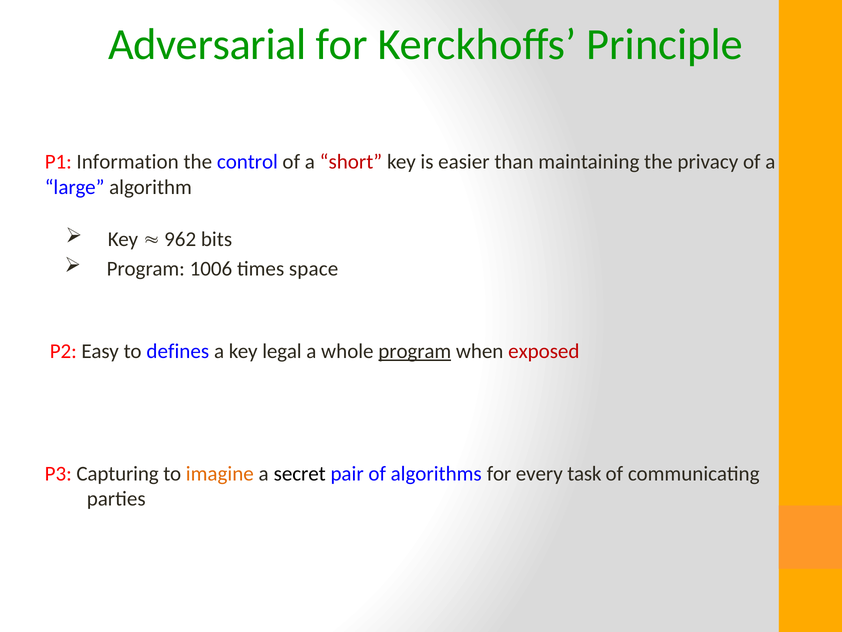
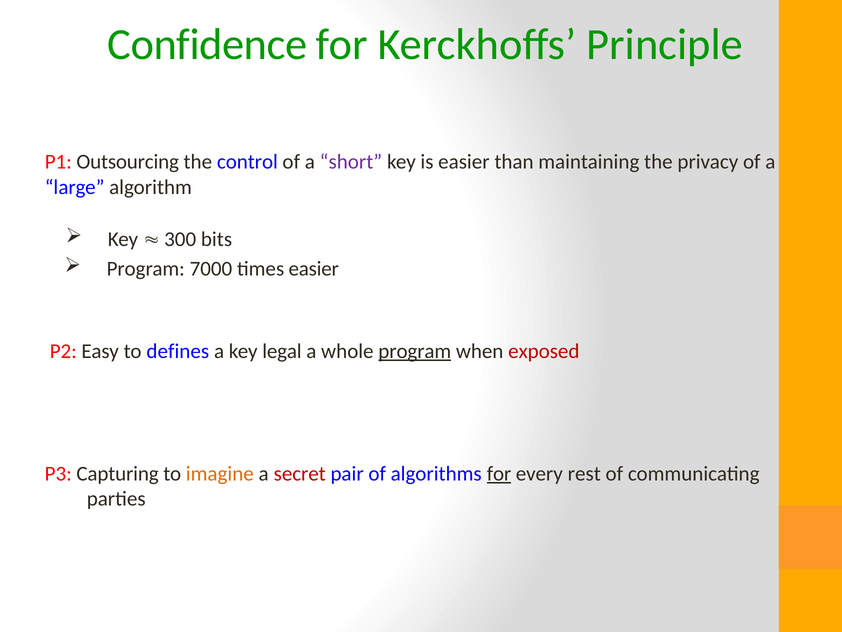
Adversarial: Adversarial -> Confidence (207, 45)
Information: Information -> Outsourcing (128, 162)
short colour: red -> purple (351, 162)
962: 962 -> 300 (180, 239)
1006: 1006 -> 7000 (211, 268)
times space: space -> easier (314, 268)
secret colour: black -> red (300, 473)
for underline: none -> present (499, 473)
task: task -> rest (584, 473)
